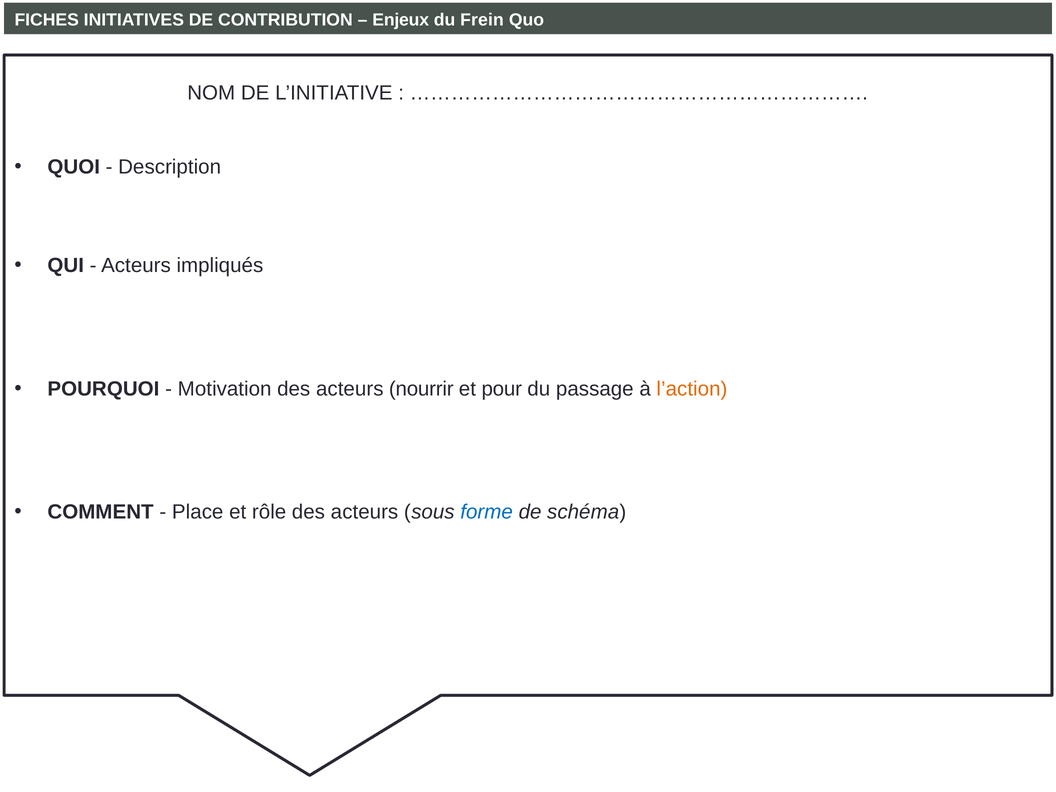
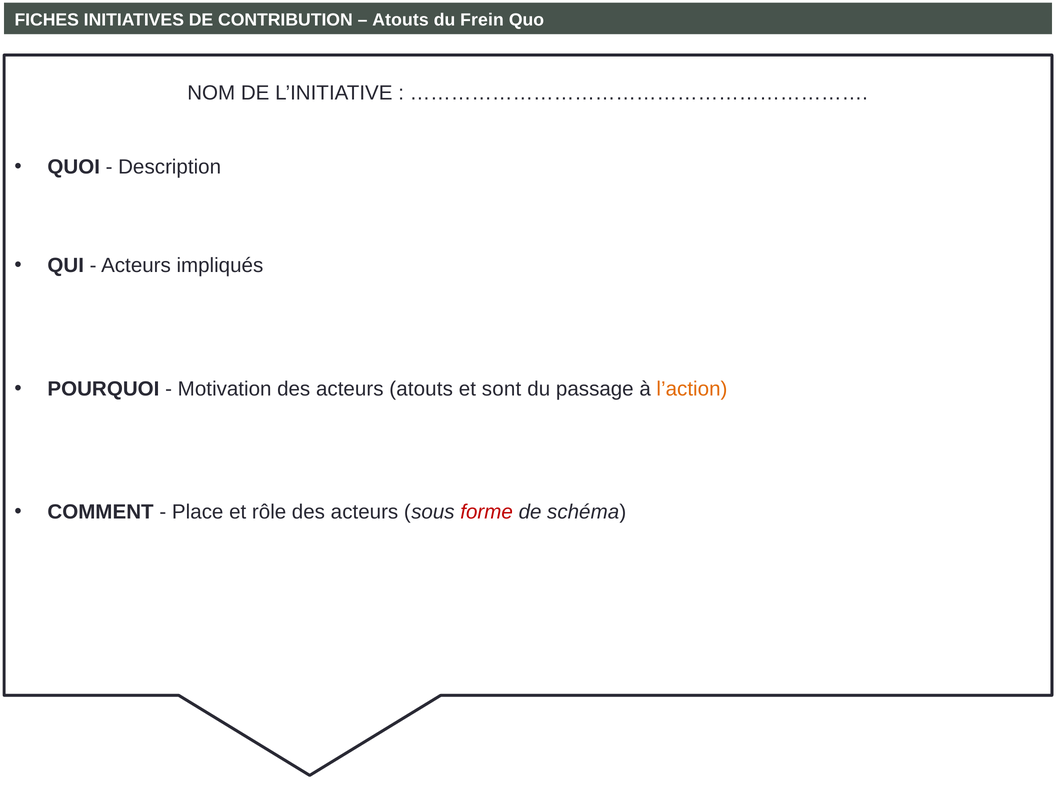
Enjeux: Enjeux -> Atouts (401, 20)
acteurs nourrir: nourrir -> atouts (421, 389)
pour: pour -> sont (502, 389)
forme colour: blue -> red (487, 512)
